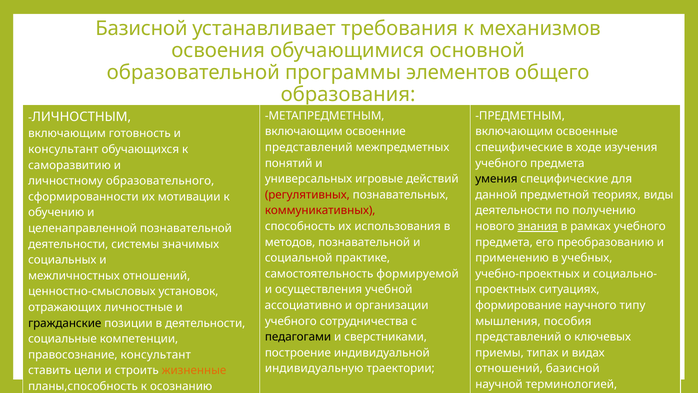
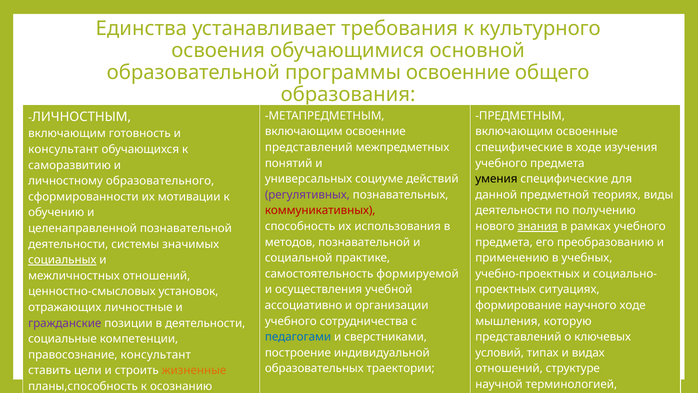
Базисной: Базисной -> Единства (141, 28)
механизмов: механизмов -> культурного (540, 28)
программы элементов: элементов -> освоенние (458, 72)
универсальных игровые: игровые -> социуме (379, 179)
регулятивных colour: red -> purple (307, 195)
социальных underline: none -> present (62, 260)
научного типу: типу -> ходе (633, 305)
пособия: пособия -> которую (568, 321)
гражданские colour: black -> purple (65, 323)
педагогами colour: black -> blue (298, 337)
приемы: приемы -> условий (500, 352)
индивидуальную: индивидуальную -> образовательных (314, 368)
отношений базисной: базисной -> структуре (573, 368)
